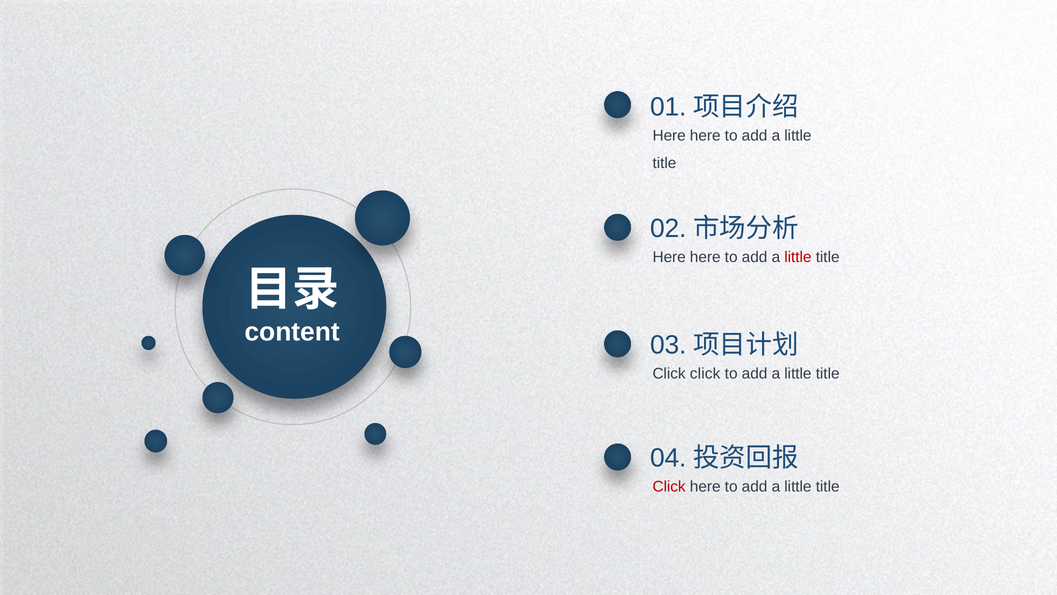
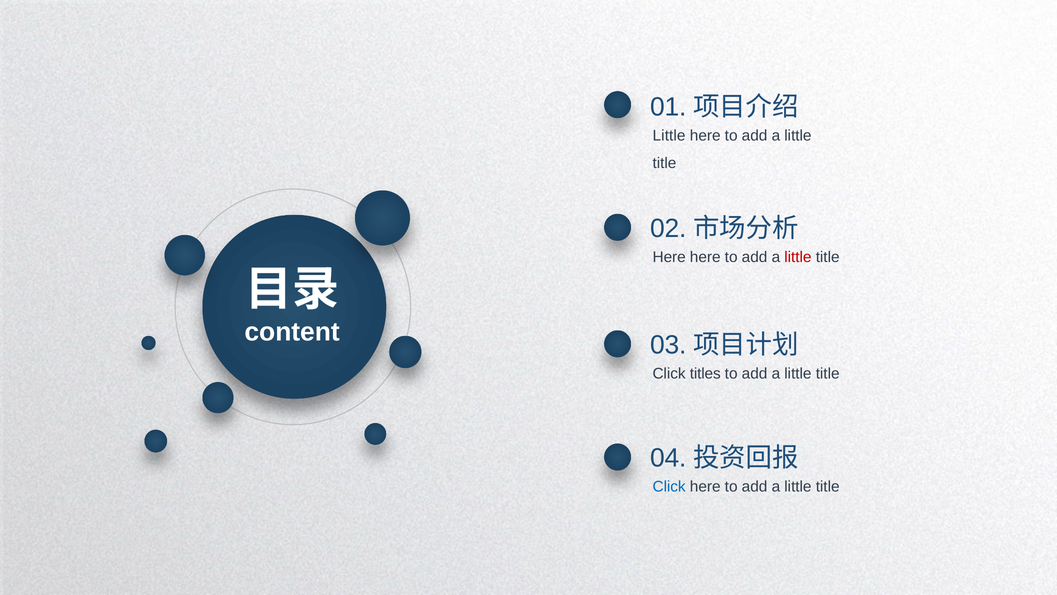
Here: Here -> Little (669, 135)
Click click: click -> titles (705, 373)
Click colour: red -> blue (669, 486)
